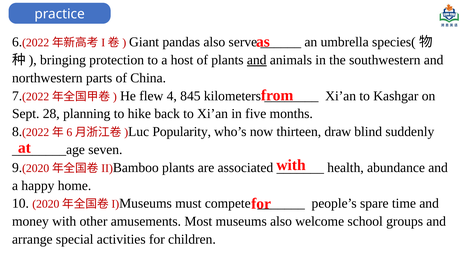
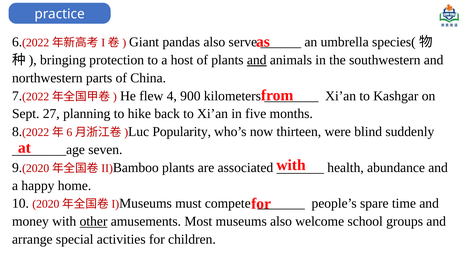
845: 845 -> 900 (190, 96)
28: 28 -> 27 (51, 114)
draw: draw -> were (338, 132)
other underline: none -> present (94, 221)
